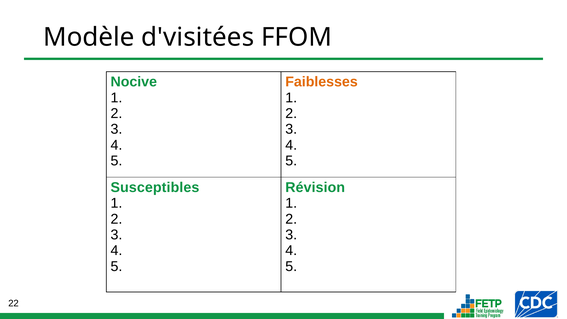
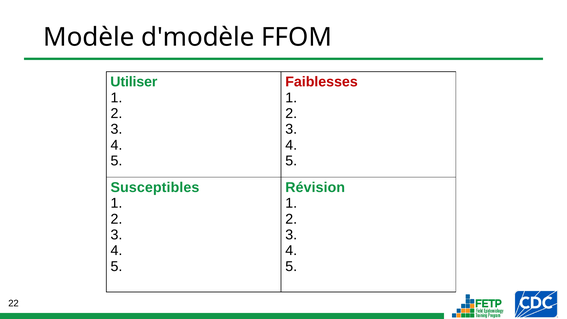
d'visitées: d'visitées -> d'modèle (198, 37)
Nocive: Nocive -> Utiliser (134, 82)
Faiblesses colour: orange -> red (322, 82)
